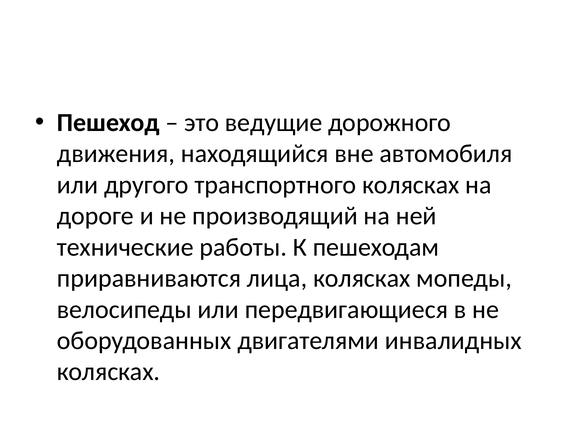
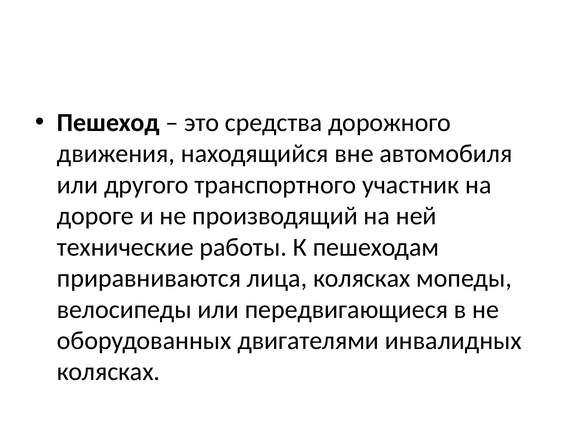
ведущие: ведущие -> средства (274, 123)
транспортного колясках: колясках -> участник (411, 185)
